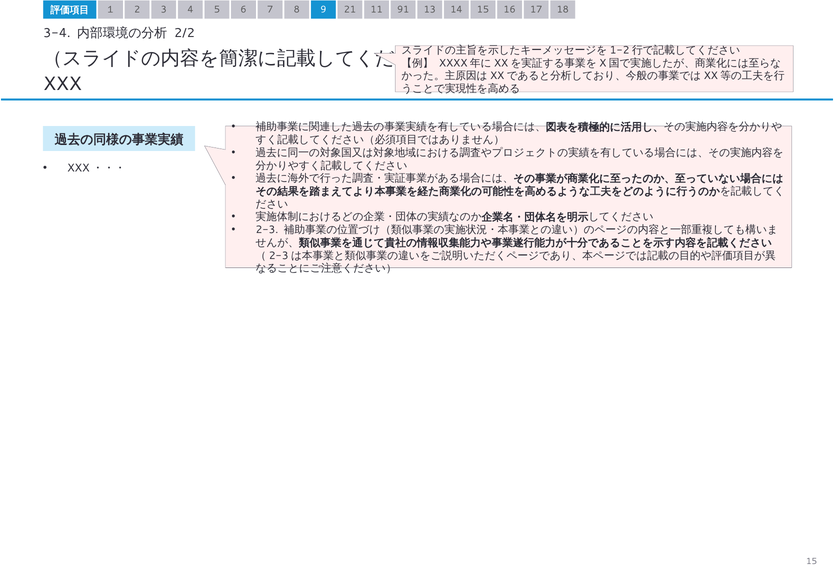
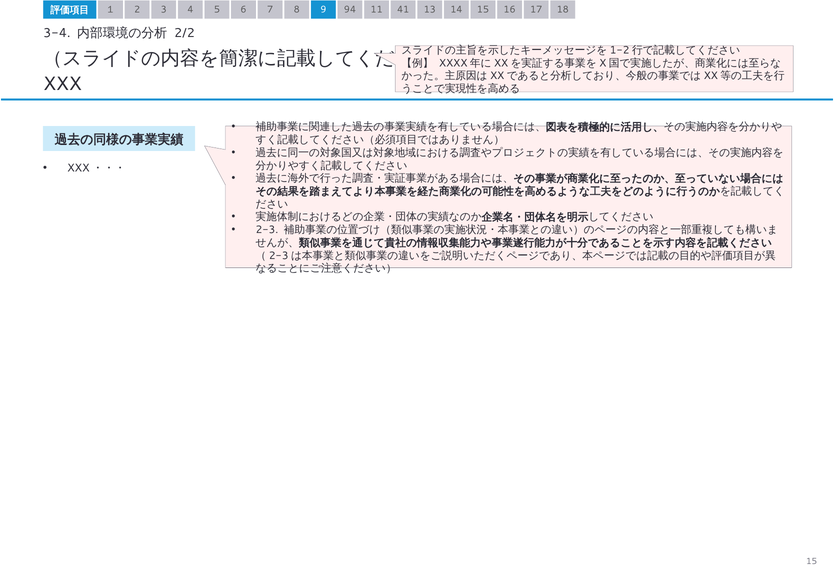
21: 21 -> 94 (350, 10)
91: 91 -> 41 (403, 10)
